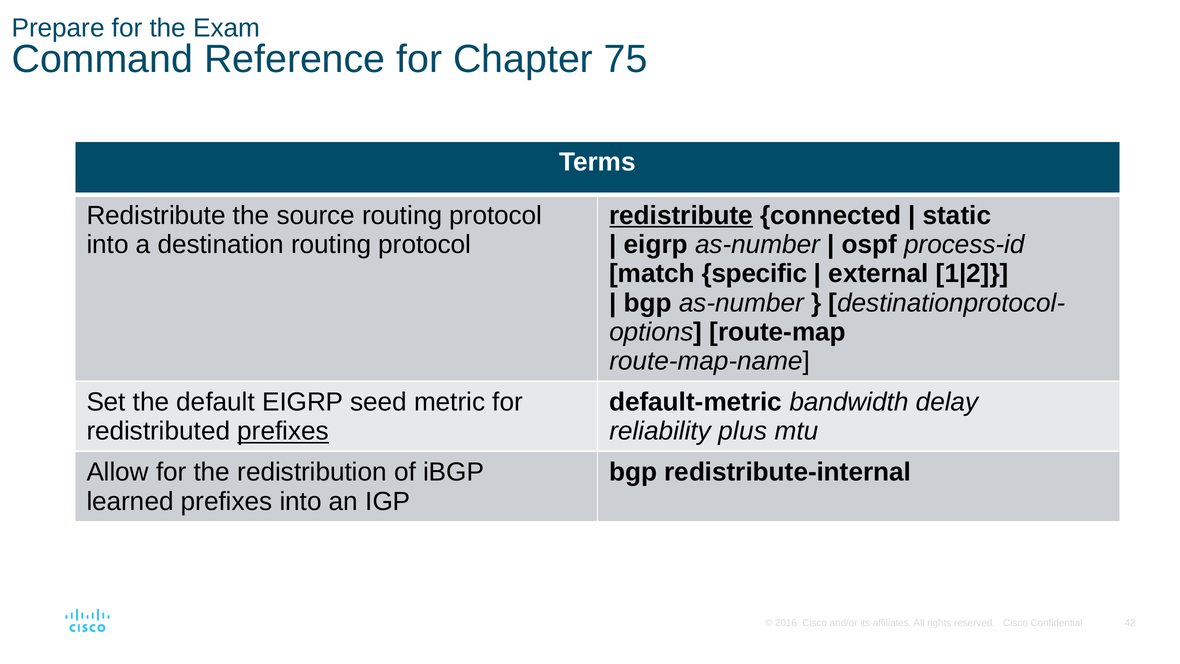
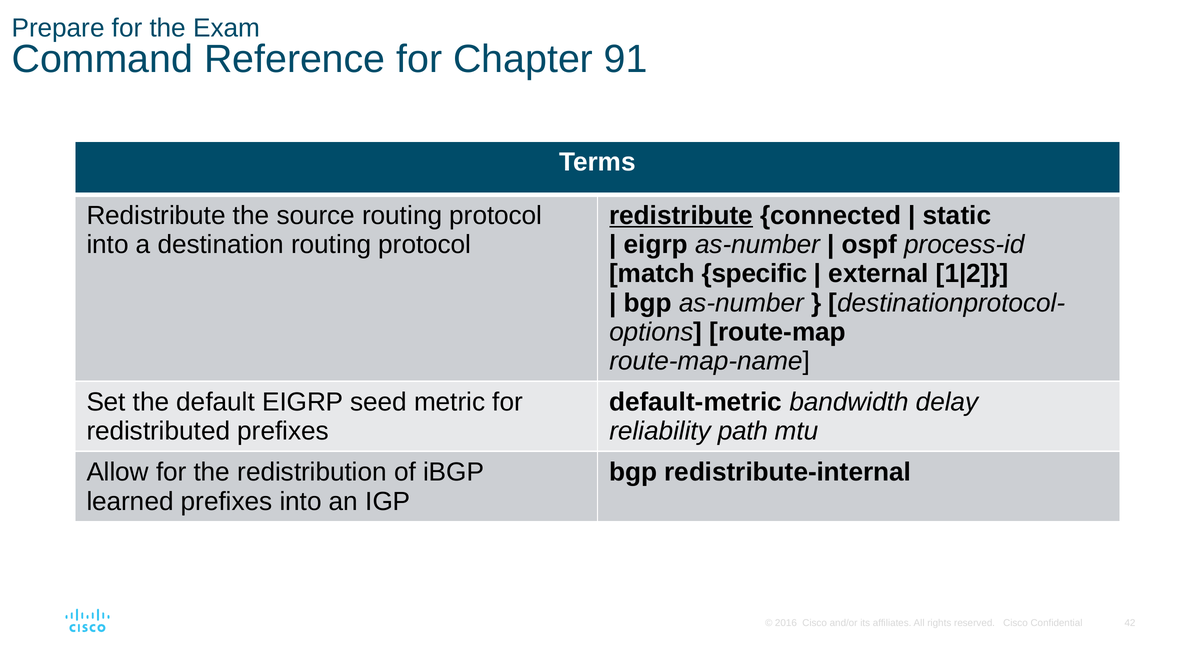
75: 75 -> 91 (626, 59)
prefixes underline: present -> none (283, 431)
plus: plus -> path (743, 431)
